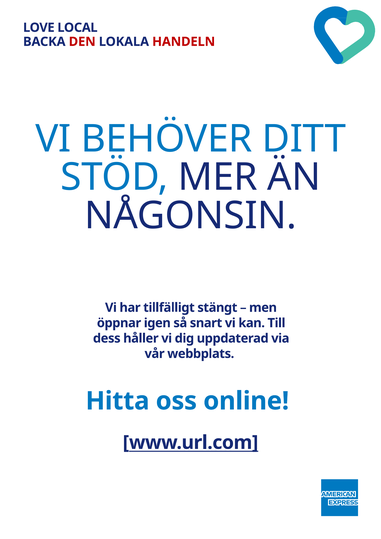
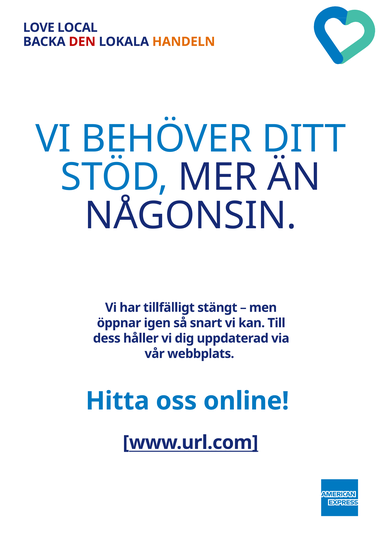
HANDELN colour: red -> orange (184, 42)
